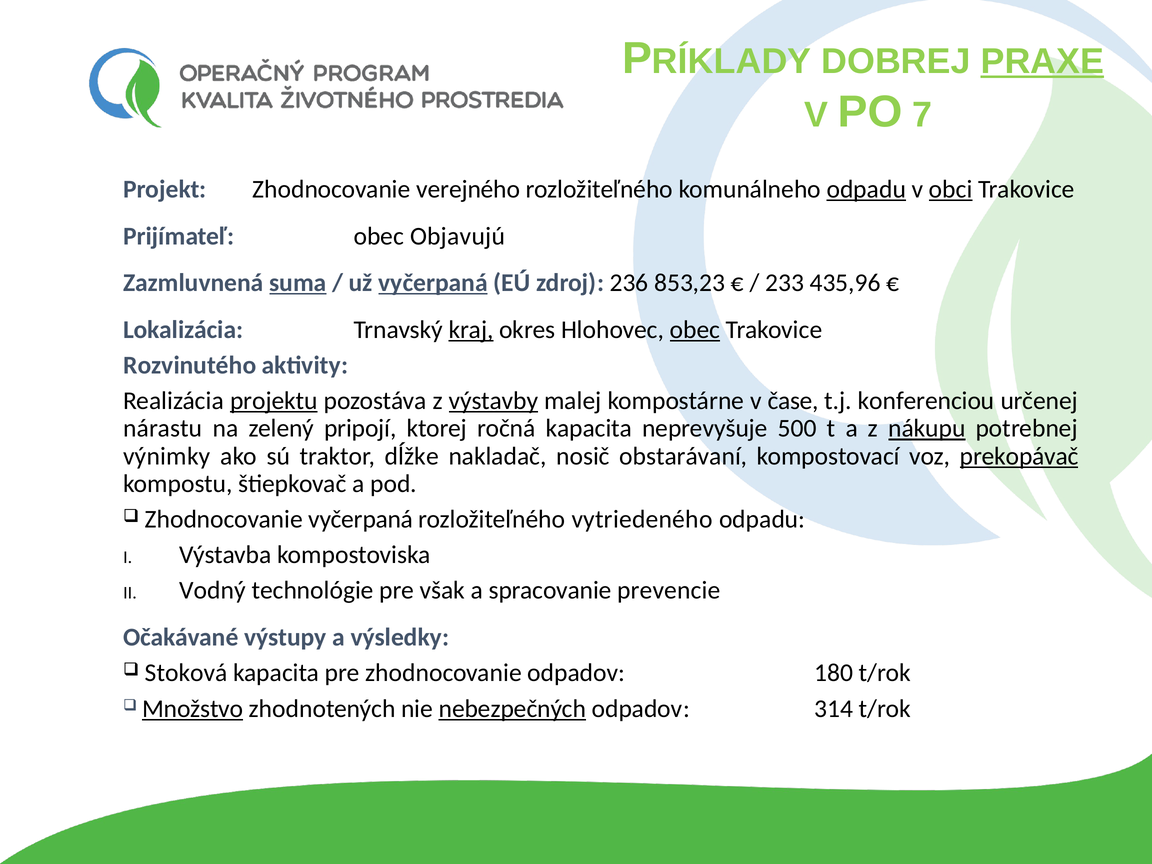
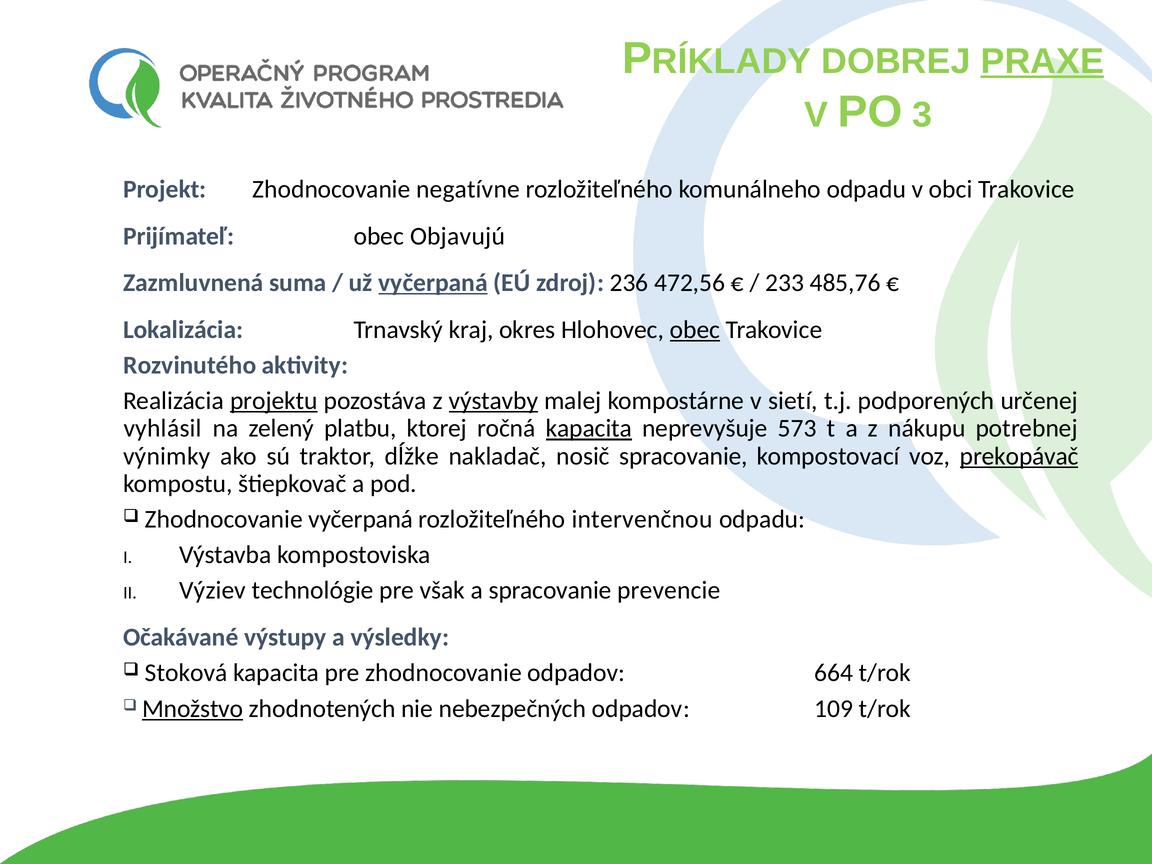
7: 7 -> 3 (922, 115)
verejného: verejného -> negatívne (468, 189)
odpadu underline: present -> none (866, 189)
obci underline: present -> none (951, 189)
suma underline: present -> none (298, 283)
853,23: 853,23 -> 472,56 (690, 283)
435,96: 435,96 -> 485,76 (845, 283)
kraj underline: present -> none (471, 330)
čase: čase -> sietí (793, 401)
konferenciou: konferenciou -> podporených (926, 401)
nárastu: nárastu -> vyhlásil (163, 429)
pripojí: pripojí -> platbu (360, 429)
kapacita underline: none -> present (589, 429)
500: 500 -> 573 (797, 429)
nákupu underline: present -> none (927, 429)
nosič obstarávaní: obstarávaní -> spracovanie (683, 456)
vytriedeného: vytriedeného -> intervenčnou (642, 519)
Vodný: Vodný -> Výziev (213, 591)
180: 180 -> 664 (834, 673)
nebezpečných underline: present -> none (512, 709)
314: 314 -> 109 (834, 709)
